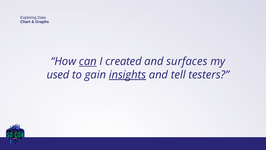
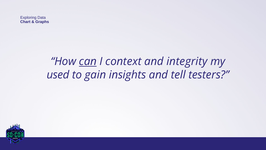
created: created -> context (123, 61)
surfaces: surfaces -> integrity (187, 61)
insights underline: present -> none (127, 75)
